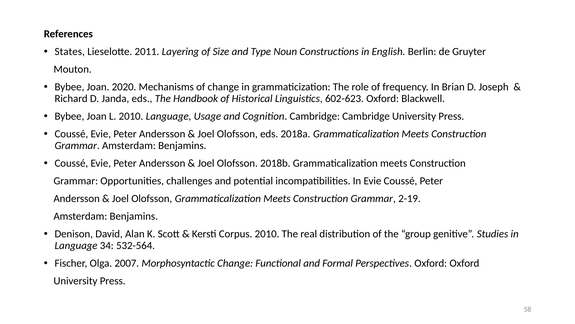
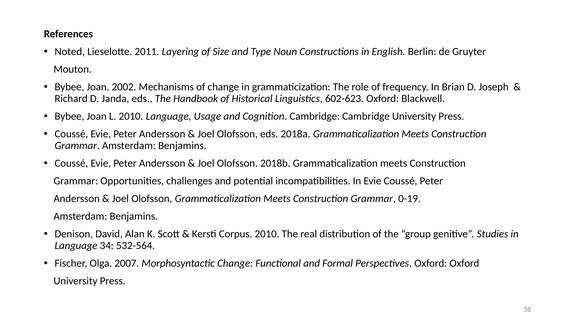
States: States -> Noted (70, 51)
2020: 2020 -> 2002 (124, 87)
2-19: 2-19 -> 0-19 (409, 198)
